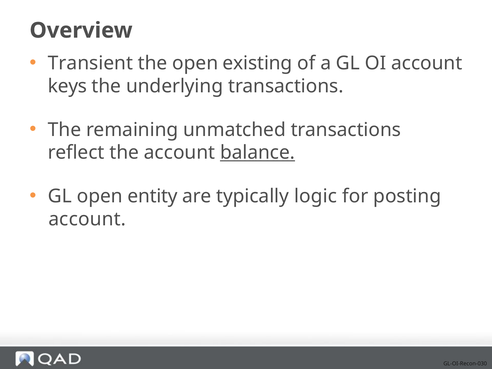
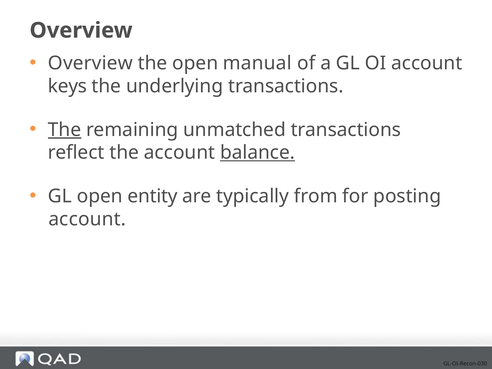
Transient: Transient -> Overview (90, 63)
existing: existing -> manual (257, 63)
The underline: none -> present (65, 130)
logic: logic -> from (316, 196)
